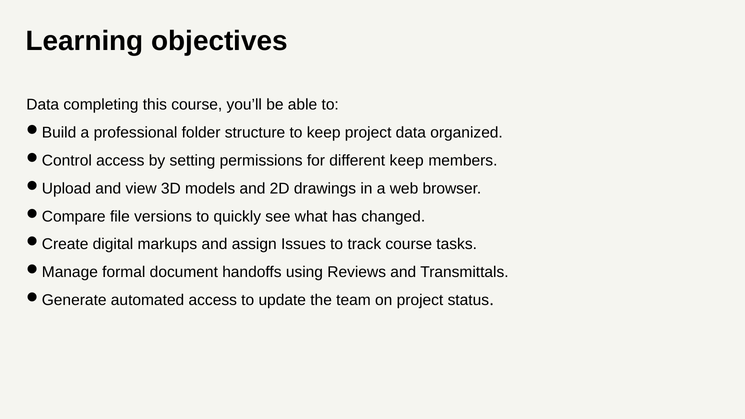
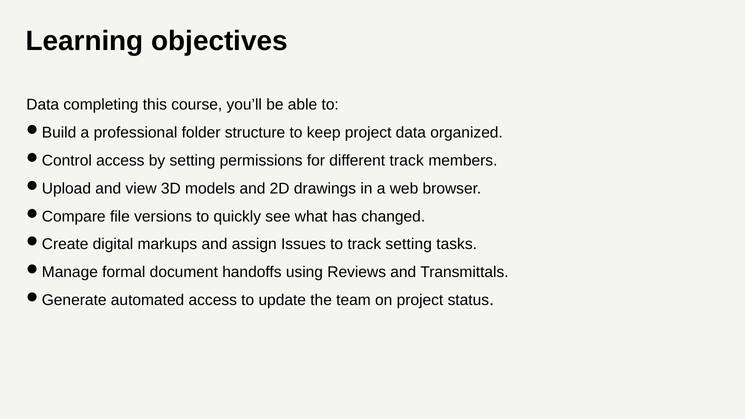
different keep: keep -> track (407, 161)
track course: course -> setting (409, 244)
